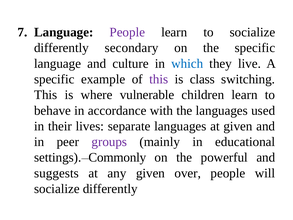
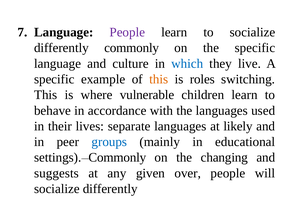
differently secondary: secondary -> commonly (132, 48)
this colour: purple -> orange (159, 79)
class: class -> roles (202, 79)
at given: given -> likely (238, 126)
groups colour: purple -> blue (109, 142)
powerful: powerful -> changing (224, 157)
